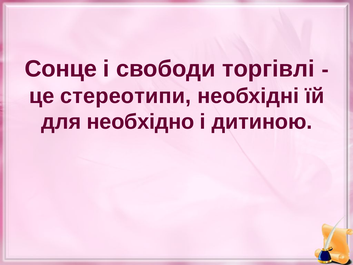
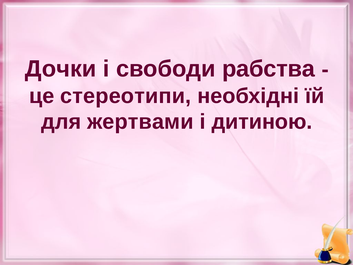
Сонце: Сонце -> Дочки (61, 69)
торгівлі: торгівлі -> рабства (268, 69)
необхідно: необхідно -> жертвами (140, 122)
